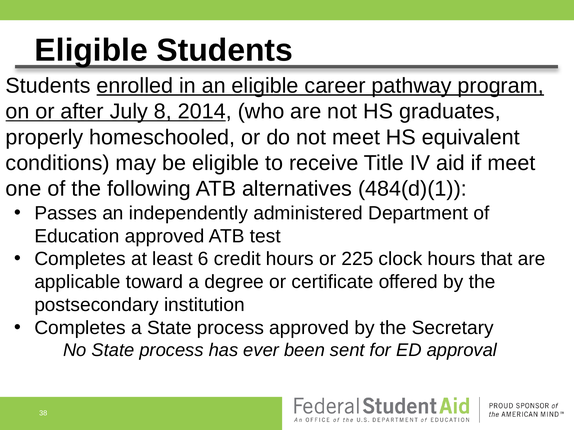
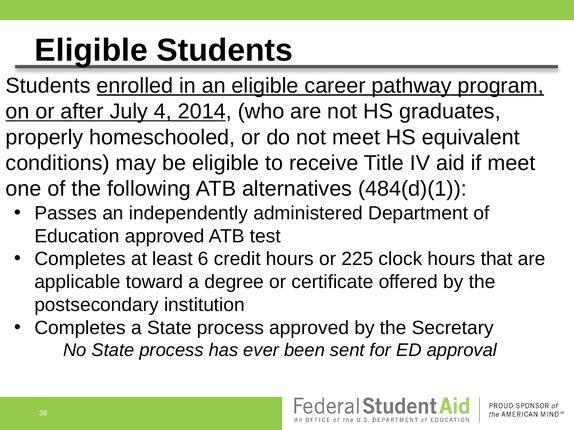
8: 8 -> 4 (163, 112)
